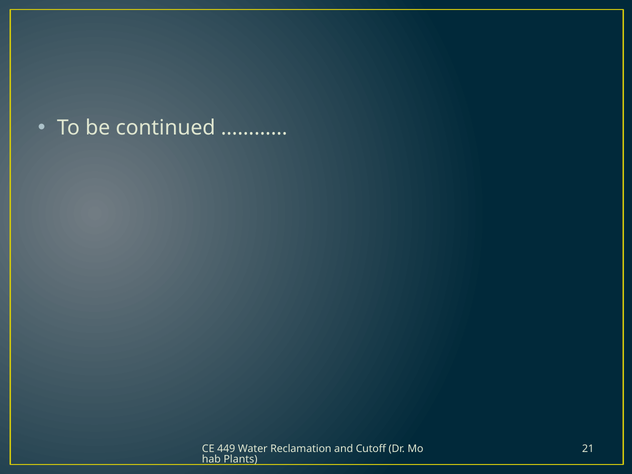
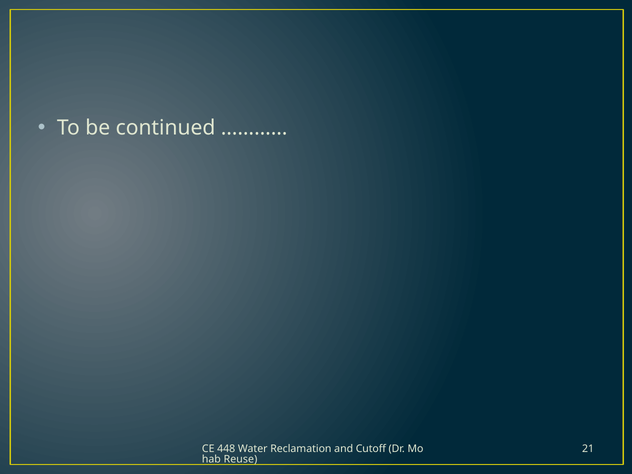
449: 449 -> 448 (226, 449)
Plants: Plants -> Reuse (240, 459)
